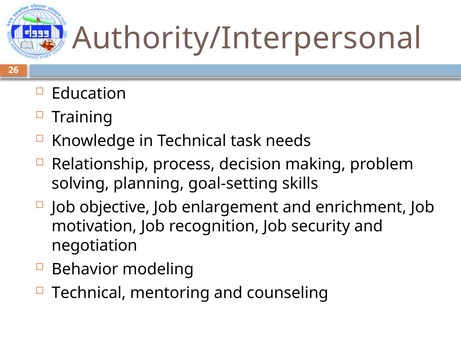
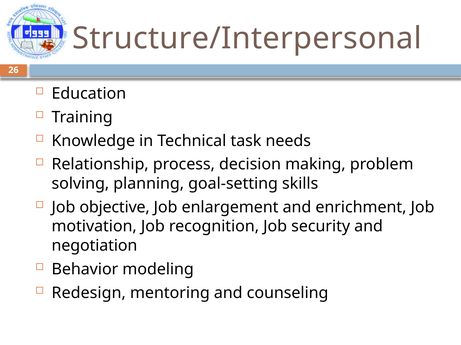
Authority/Interpersonal: Authority/Interpersonal -> Structure/Interpersonal (247, 39)
Technical: Technical -> Redesign (89, 293)
